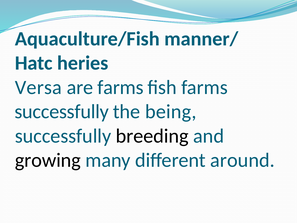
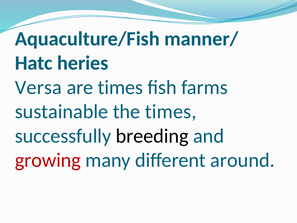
are farms: farms -> times (120, 87)
successfully: successfully -> sustainable (62, 112)
the being: being -> times (171, 112)
growing colour: black -> red (48, 160)
